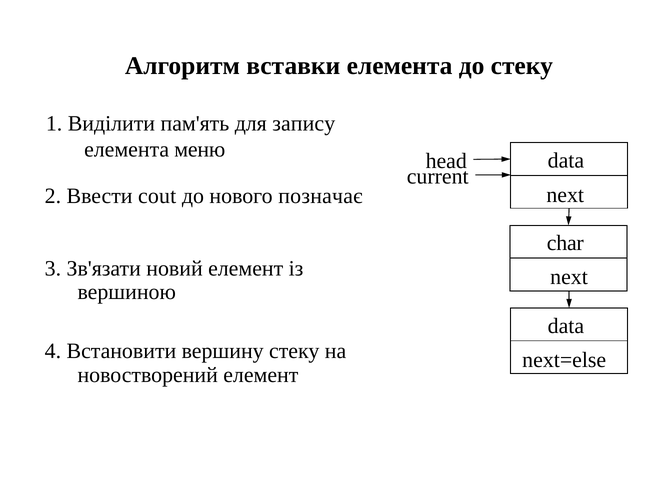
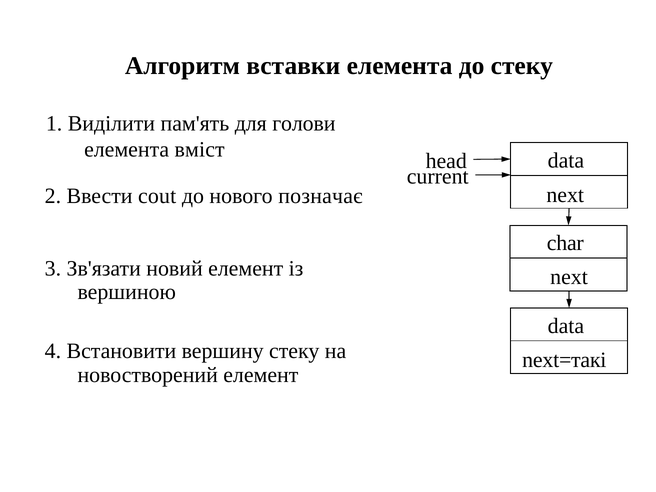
запису: запису -> голови (304, 123)
меню: меню -> вміст (200, 150)
next=else: next=else -> next=такі (564, 360)
